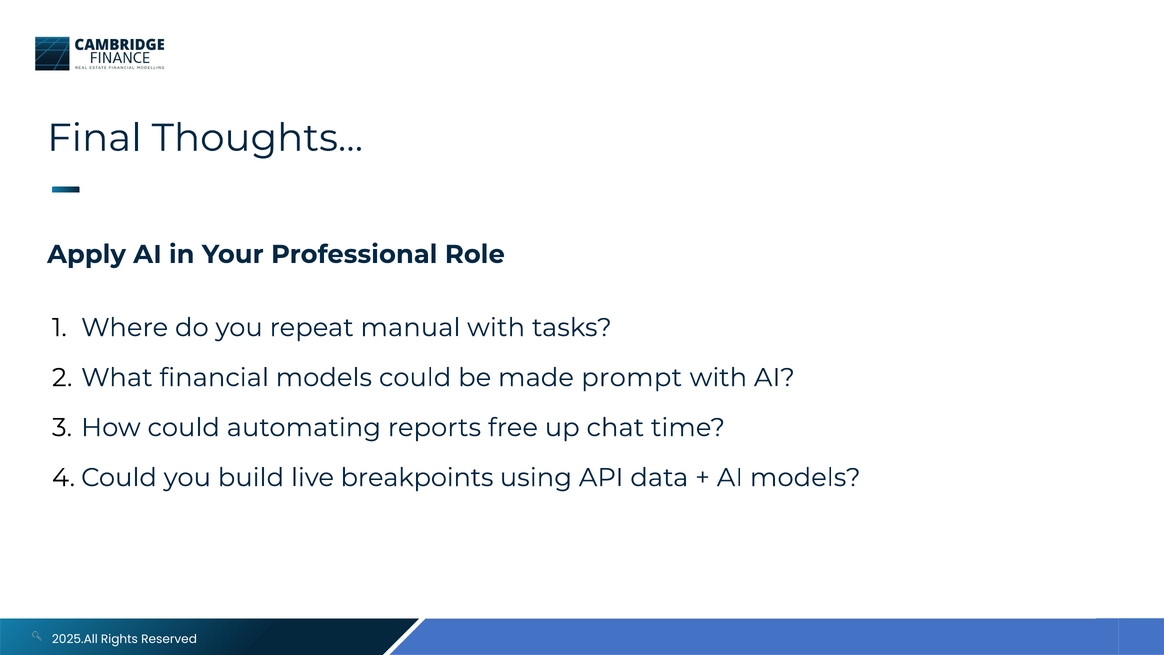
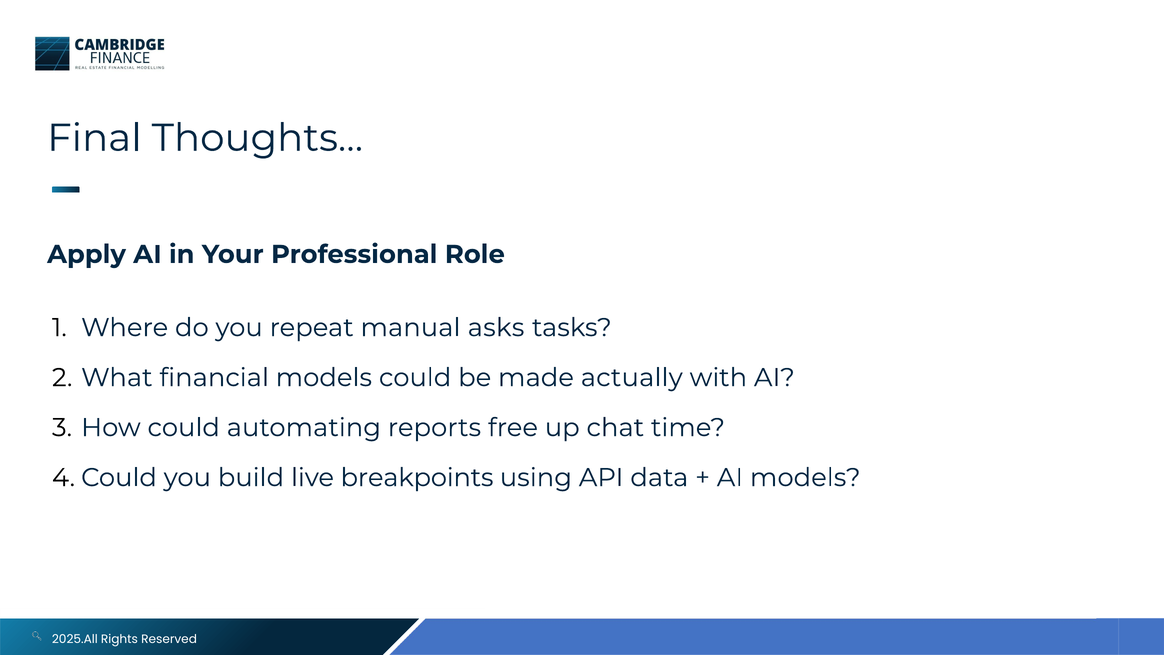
manual with: with -> asks (496, 328)
prompt: prompt -> actually (632, 377)
